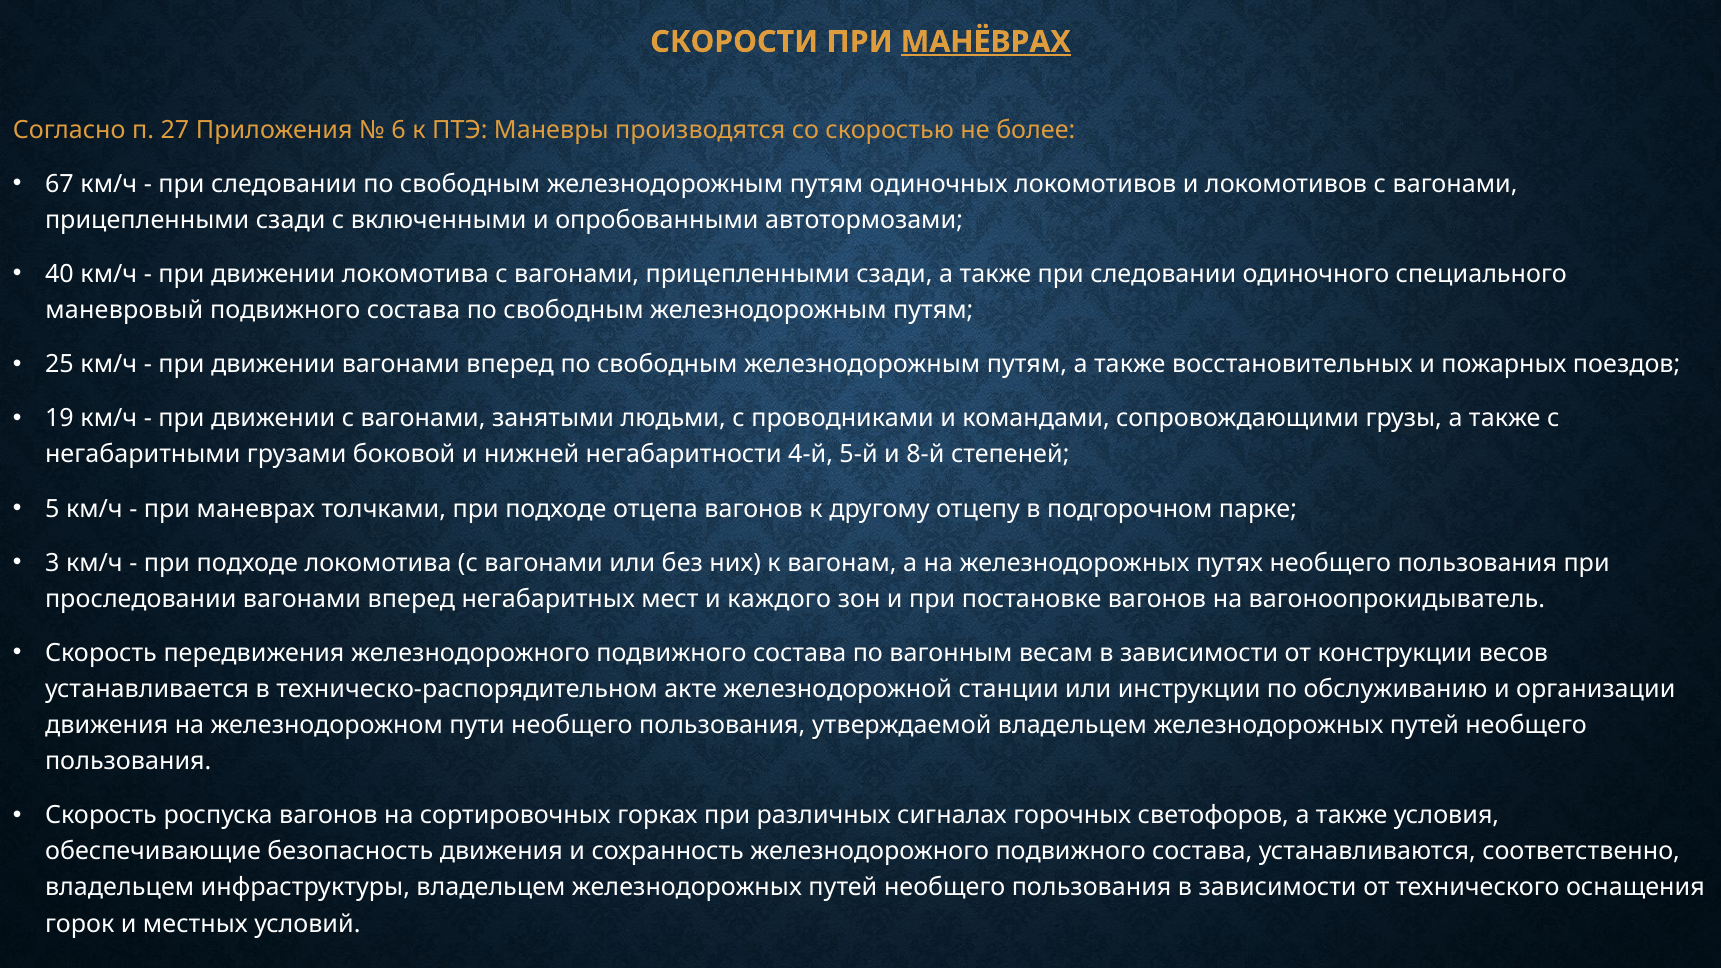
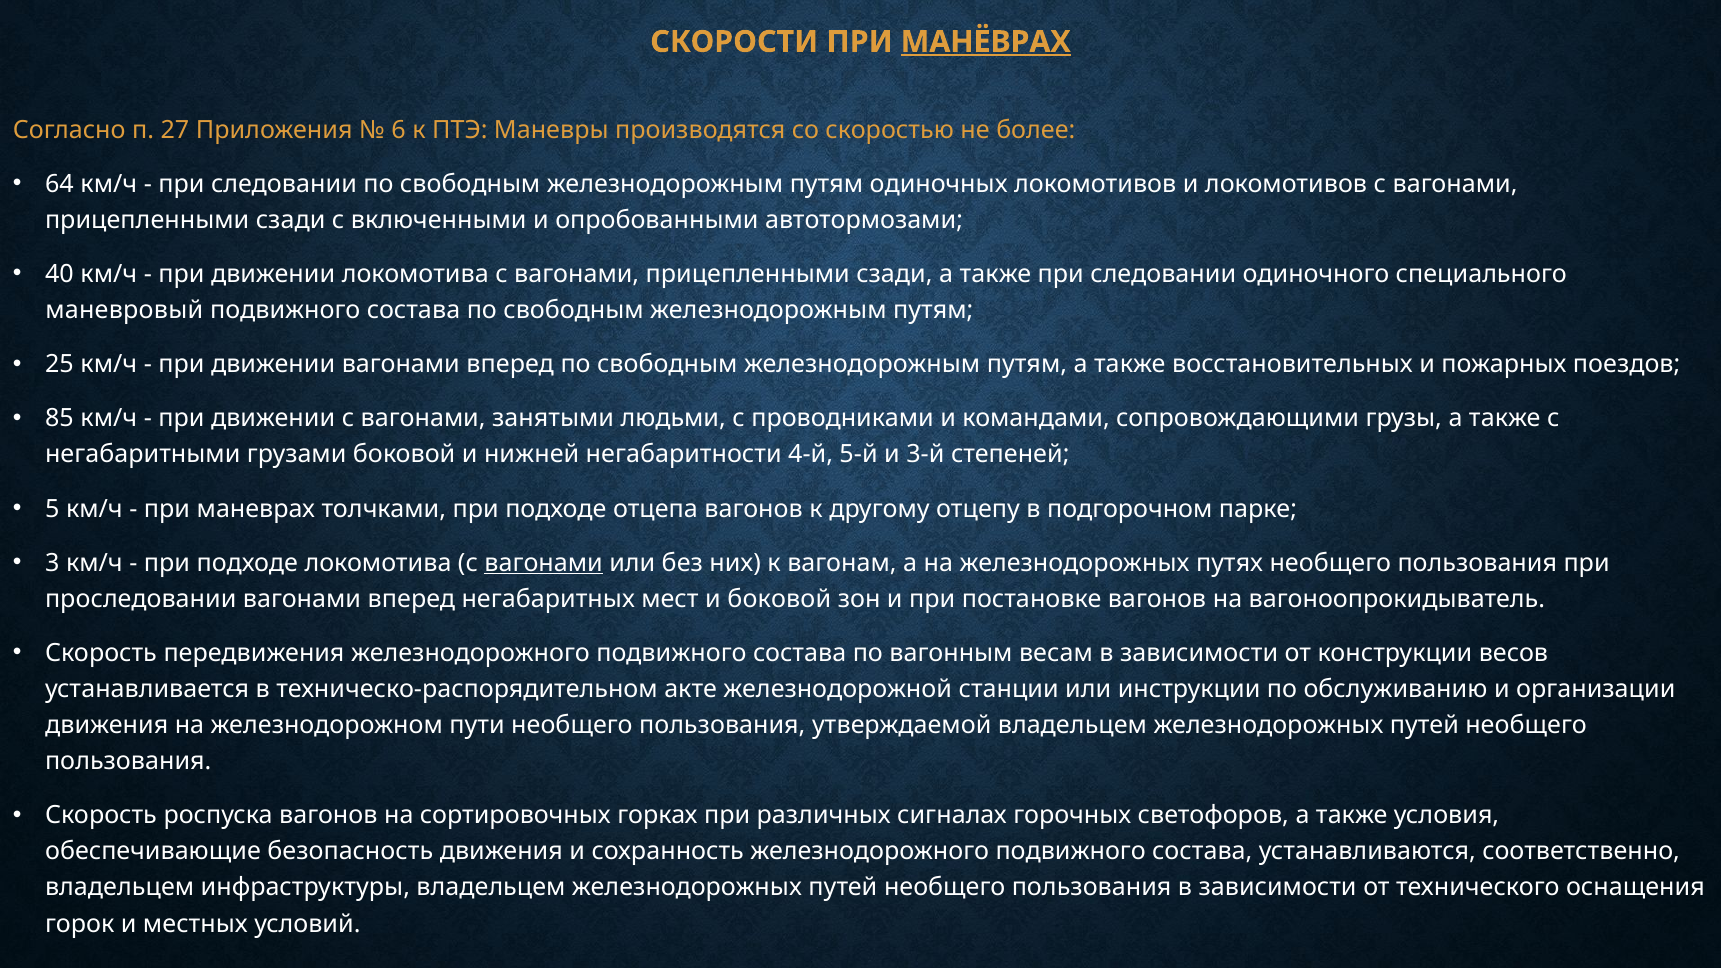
67: 67 -> 64 (59, 184)
19: 19 -> 85 (59, 419)
8-й: 8-й -> 3-й (925, 455)
вагонами underline: none -> present (544, 563)
и каждого: каждого -> боковой (779, 599)
